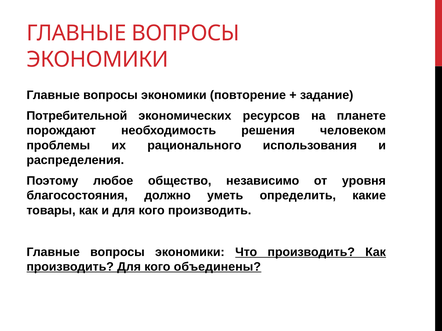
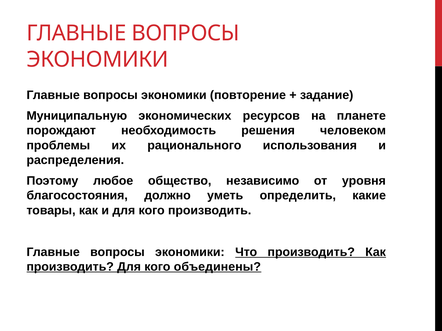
Потребительной: Потребительной -> Муниципальную (77, 116)
